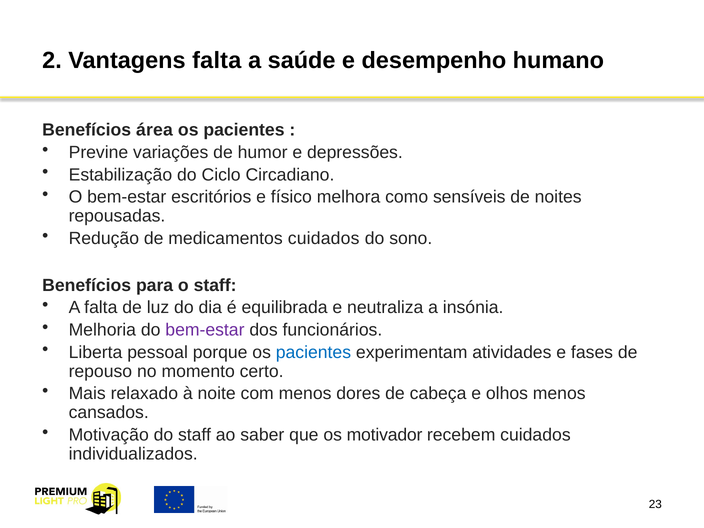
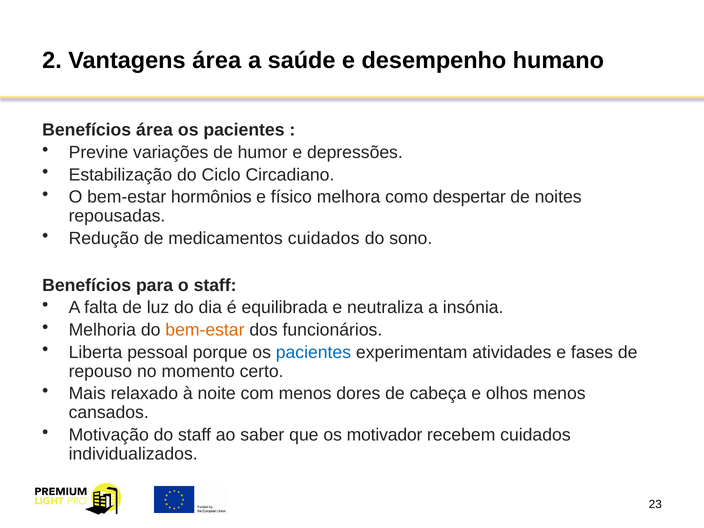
Vantagens falta: falta -> área (217, 61)
escritórios: escritórios -> hormônios (211, 197)
sensíveis: sensíveis -> despertar (469, 197)
bem-estar colour: purple -> orange (205, 330)
